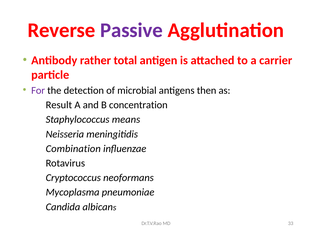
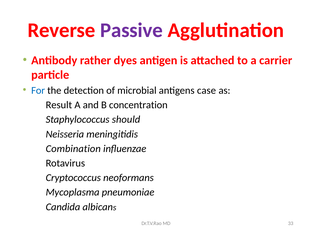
total: total -> dyes (125, 60)
For colour: purple -> blue (38, 90)
then: then -> case (206, 90)
means: means -> should (126, 120)
